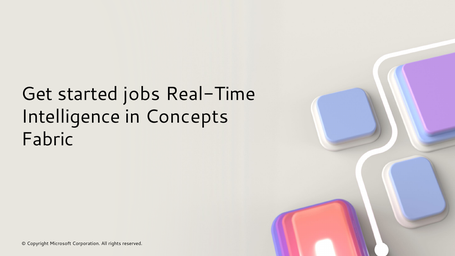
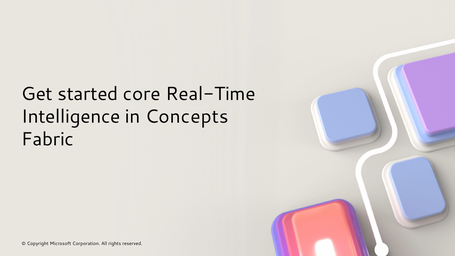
jobs: jobs -> core (142, 94)
